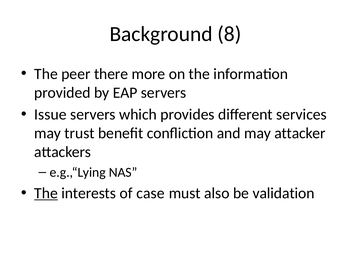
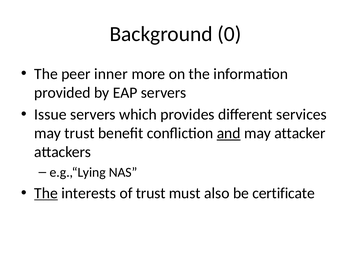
8: 8 -> 0 (229, 34)
there: there -> inner (111, 74)
and underline: none -> present (229, 133)
of case: case -> trust (151, 193)
validation: validation -> certificate (284, 193)
